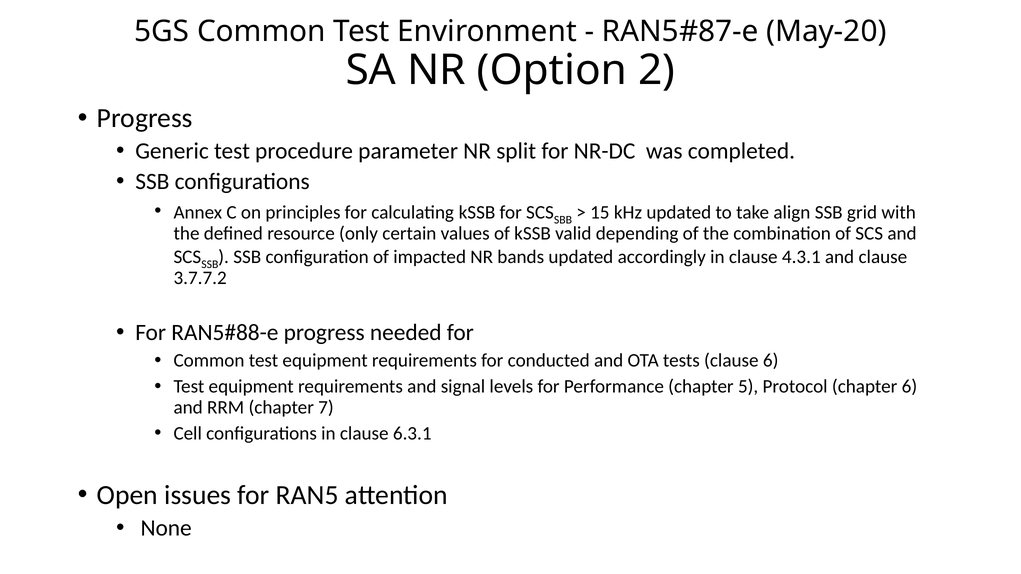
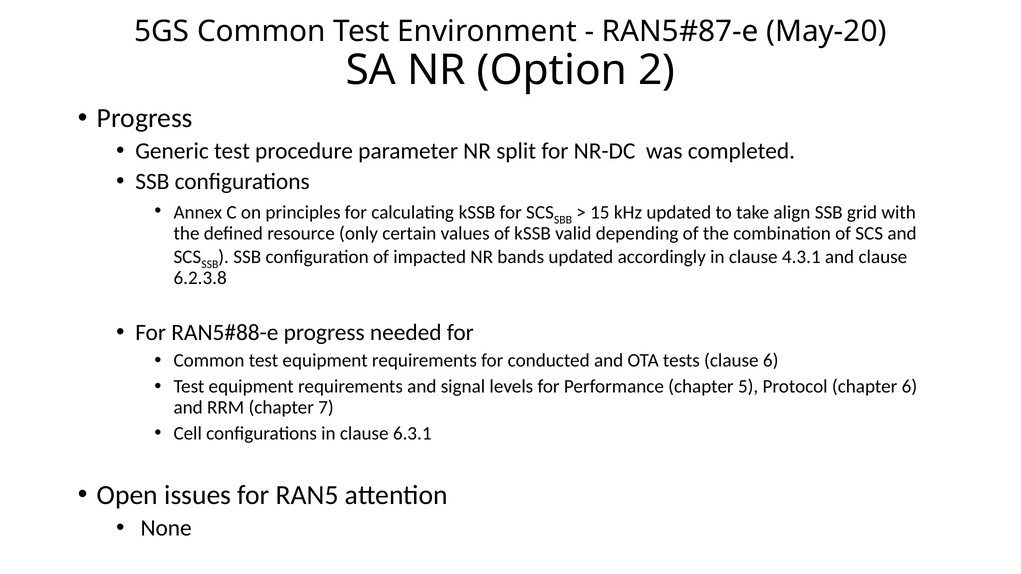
3.7.7.2: 3.7.7.2 -> 6.2.3.8 (200, 278)
